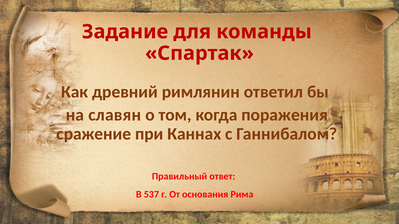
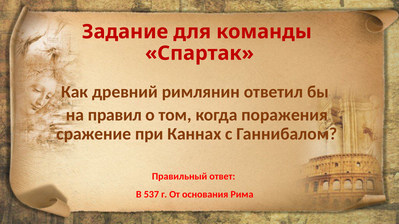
славян: славян -> правил (115, 115)
